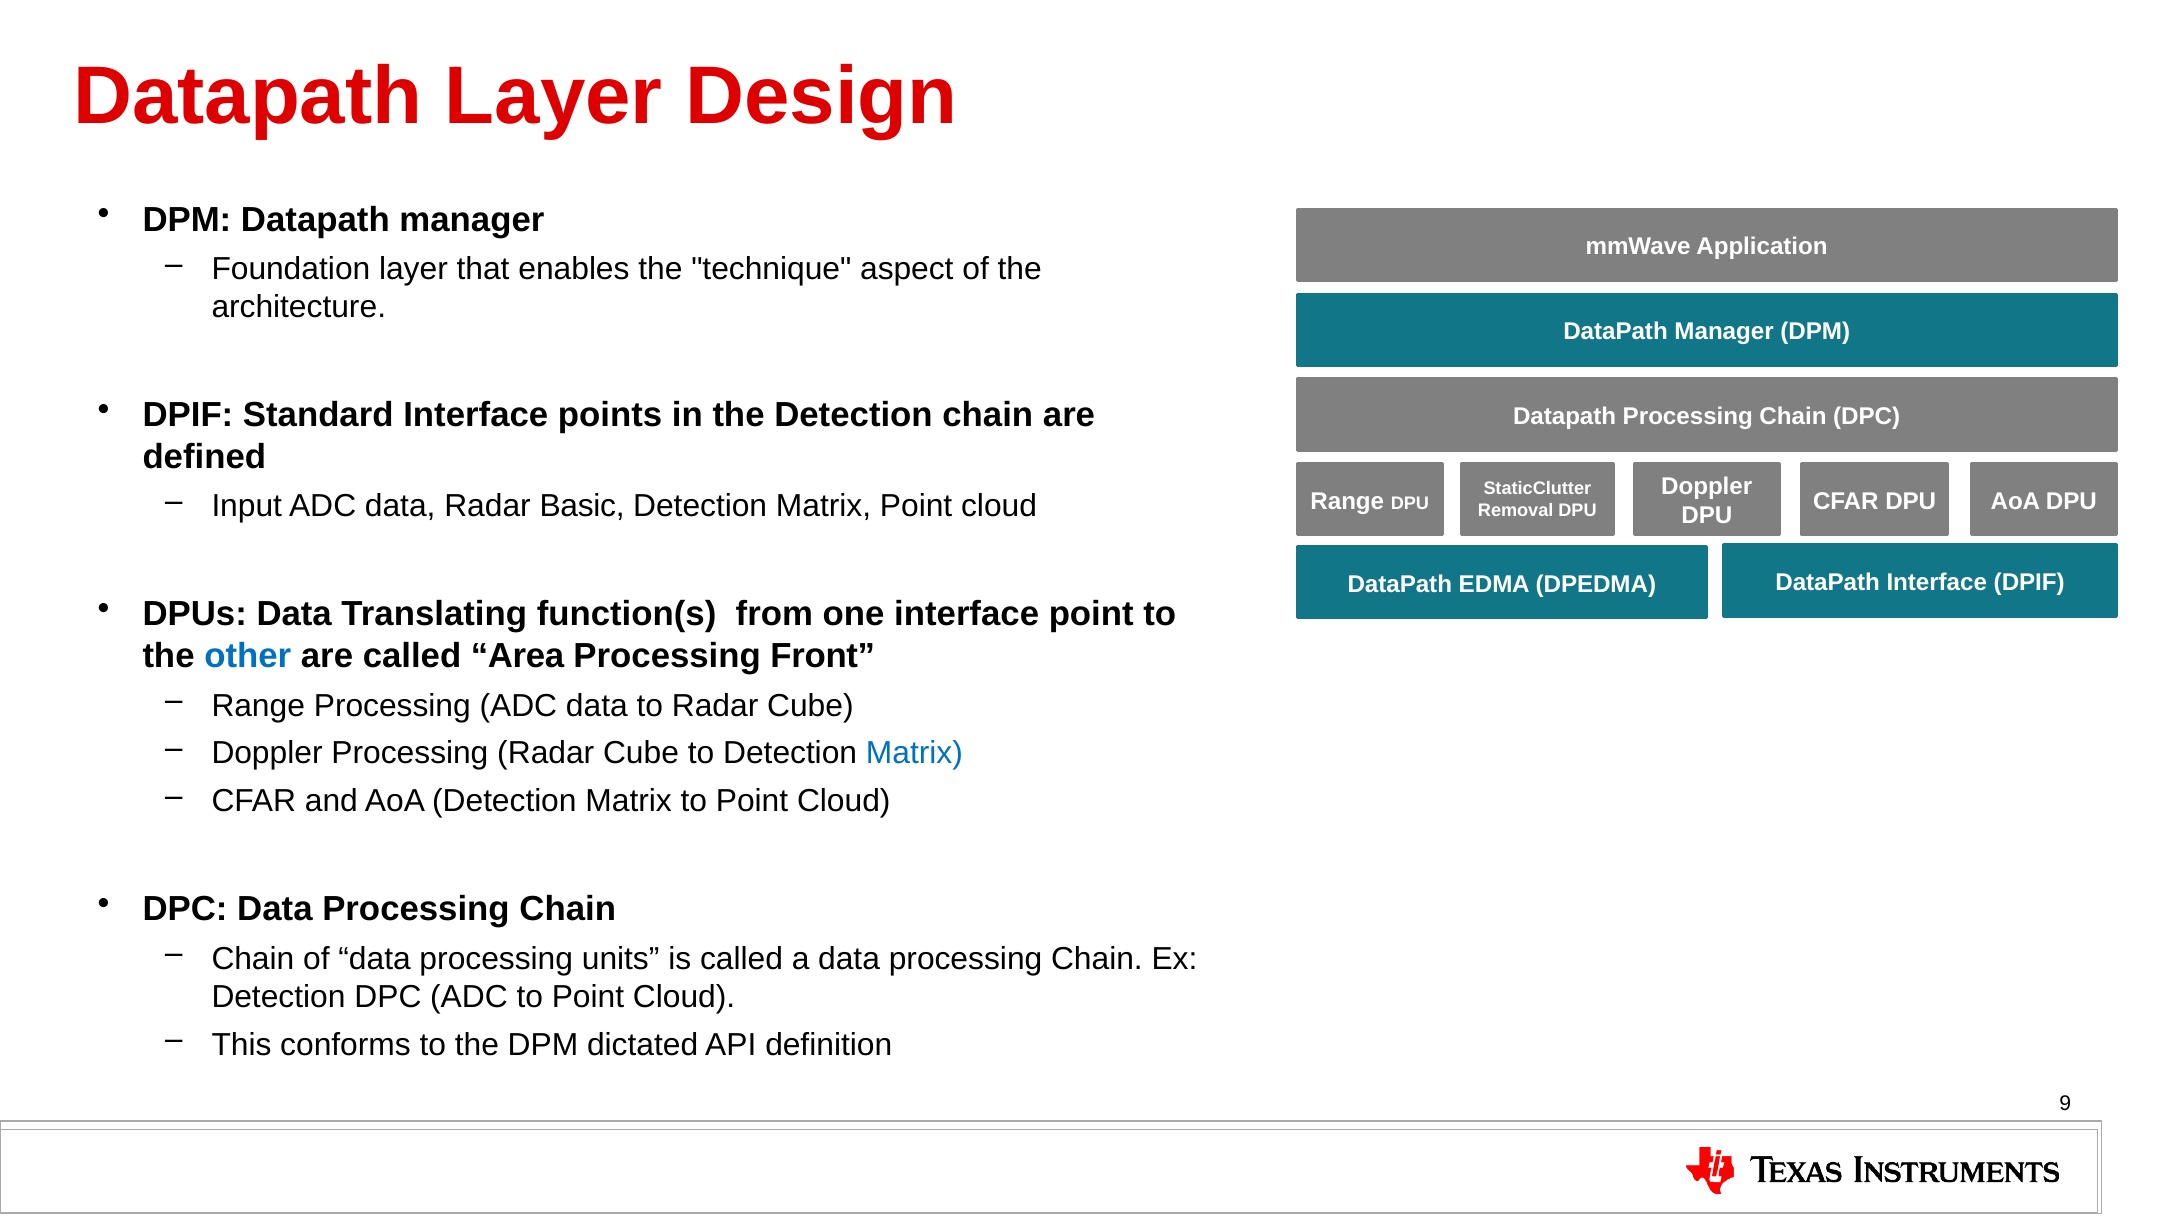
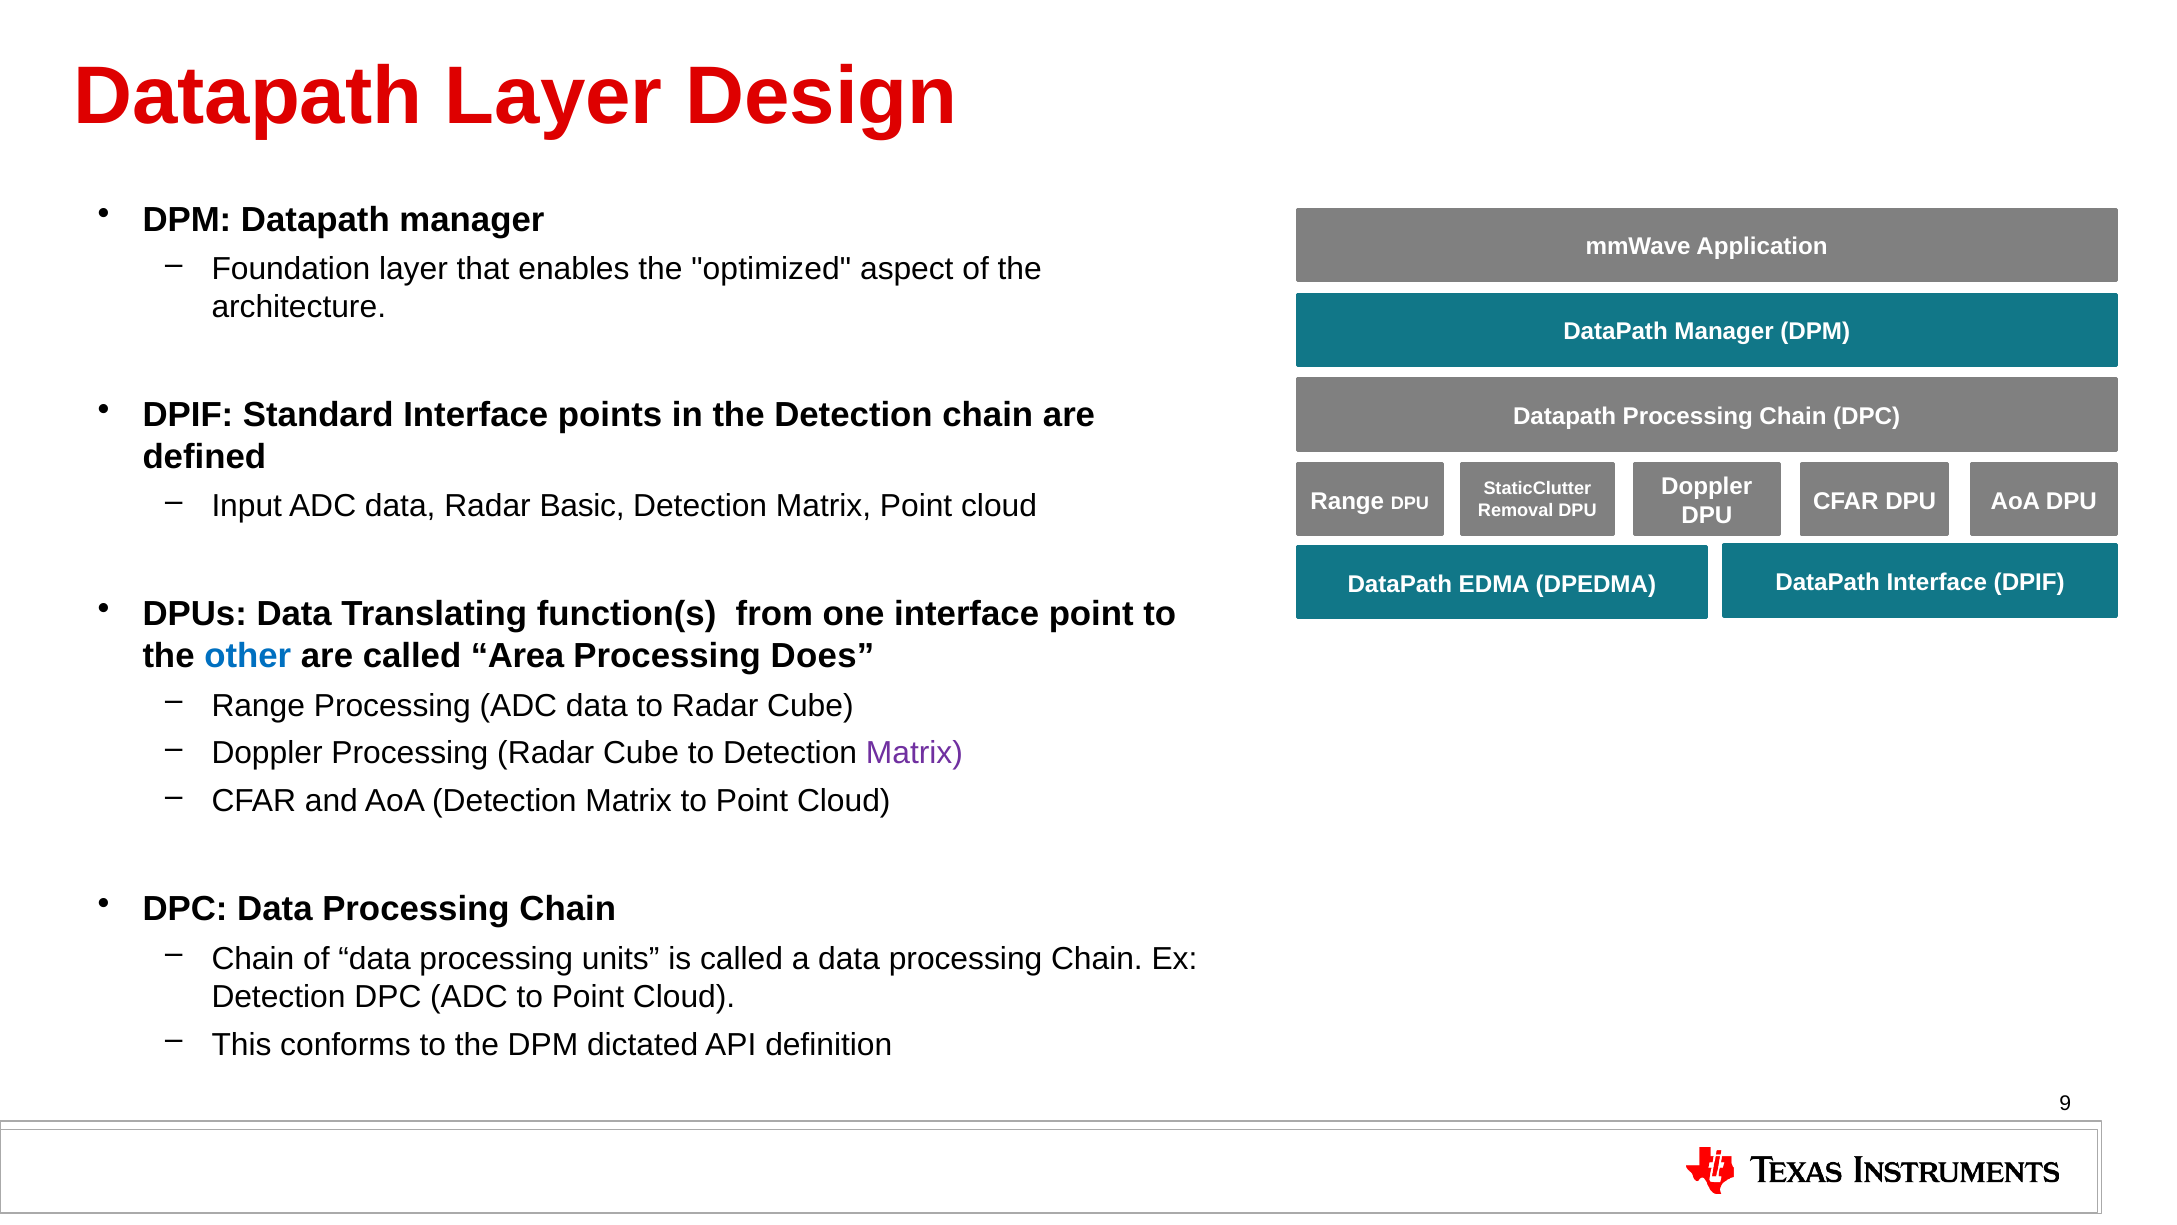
technique: technique -> optimized (771, 269)
Front: Front -> Does (822, 656)
Matrix colour: blue -> purple (914, 754)
